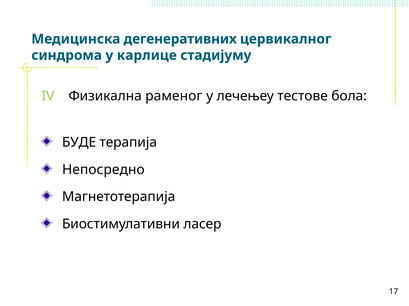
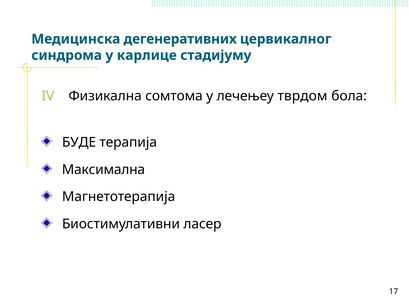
раменог: раменог -> сомтома (174, 96)
тестове: тестове -> тврдом (302, 96)
Непосредно: Непосредно -> Максимална (103, 170)
